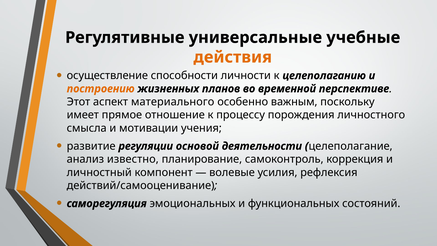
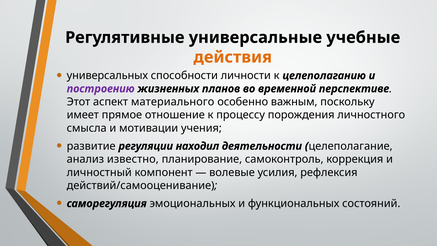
осуществление: осуществление -> универсальных (107, 76)
построению colour: orange -> purple (101, 89)
основой: основой -> находил (197, 146)
